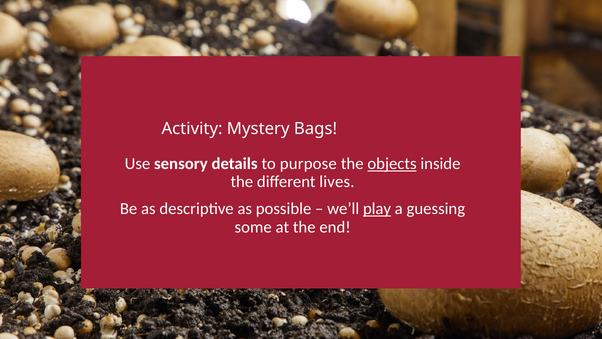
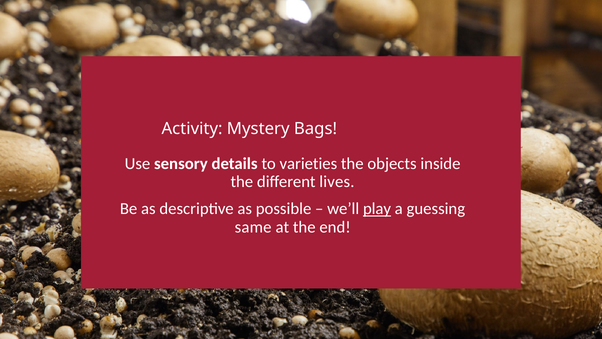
purpose: purpose -> varieties (308, 164)
objects underline: present -> none (392, 164)
some: some -> same (253, 227)
